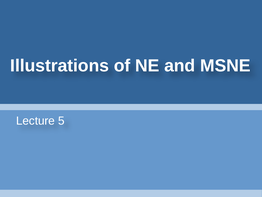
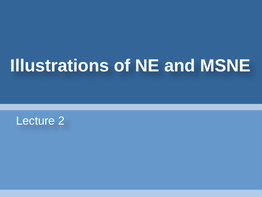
5: 5 -> 2 (61, 120)
